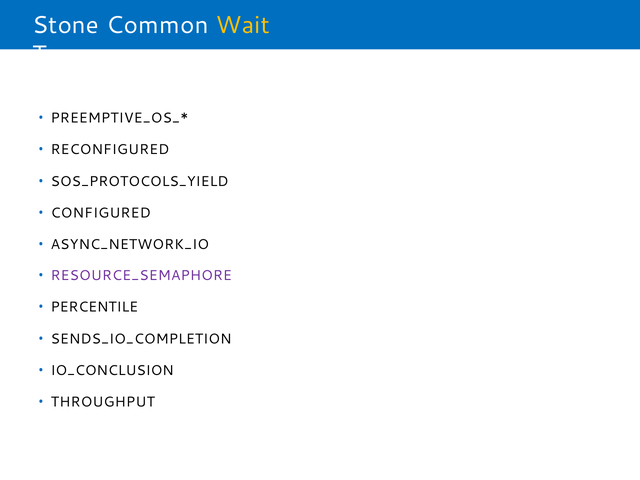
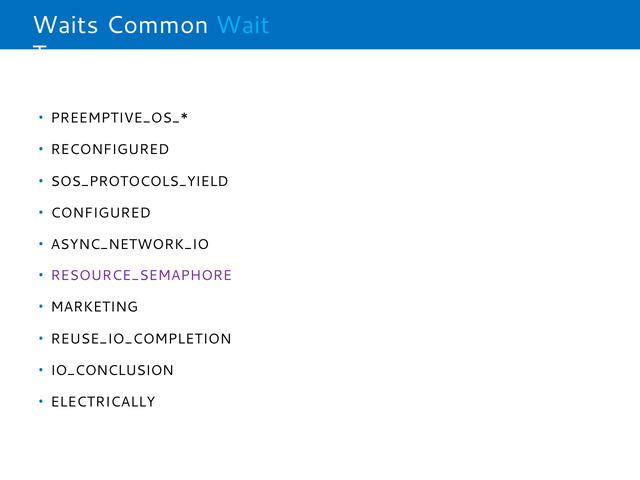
Stone: Stone -> Waits (65, 25)
Wait colour: yellow -> light blue (243, 25)
PERCENTILE: PERCENTILE -> MARKETING (94, 307)
SENDS_IO_COMPLETION: SENDS_IO_COMPLETION -> REUSE_IO_COMPLETION (141, 339)
THROUGHPUT: THROUGHPUT -> ELECTRICALLY (103, 402)
